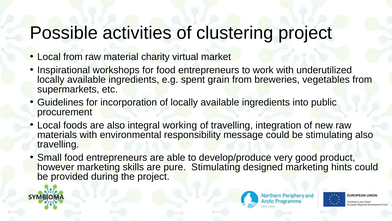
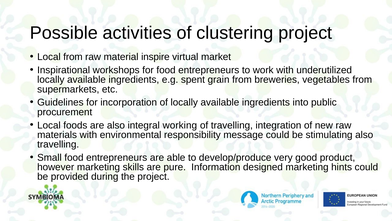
charity: charity -> inspire (155, 57)
pure Stimulating: Stimulating -> Information (216, 167)
